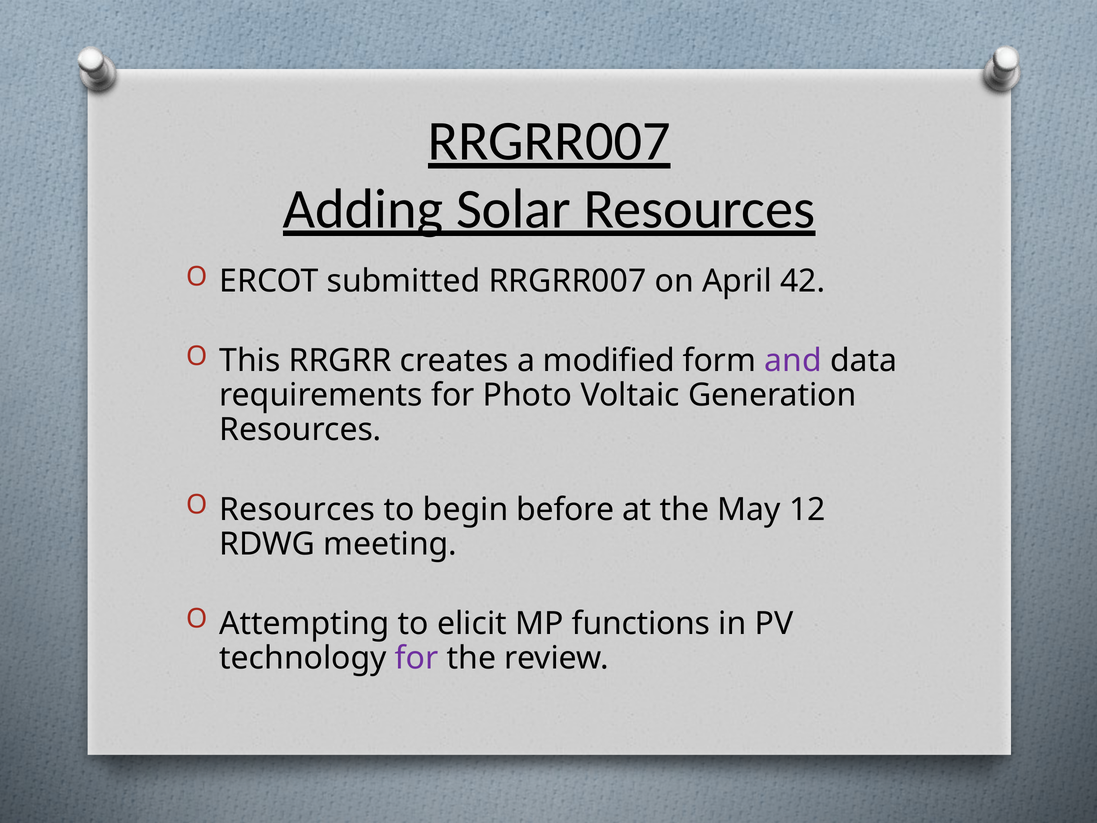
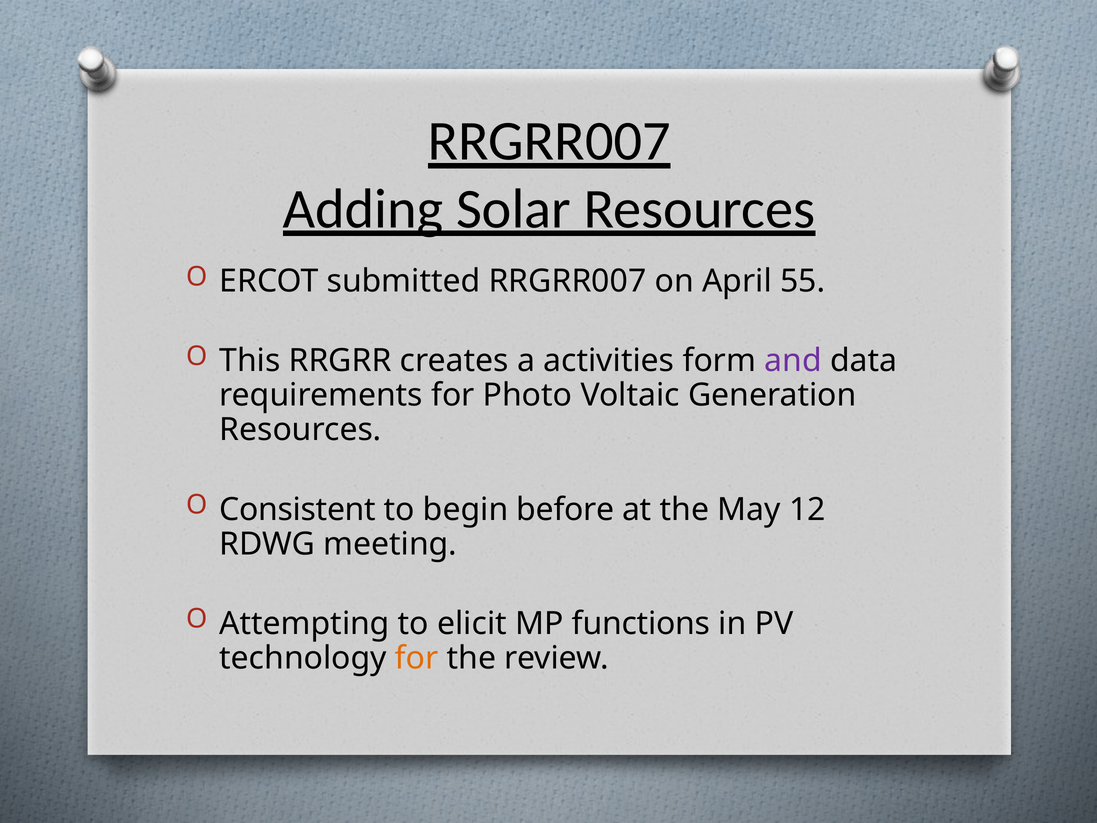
42: 42 -> 55 (803, 281)
modified: modified -> activities (609, 361)
Resources: Resources -> Consistent (298, 509)
for colour: purple -> orange (417, 658)
